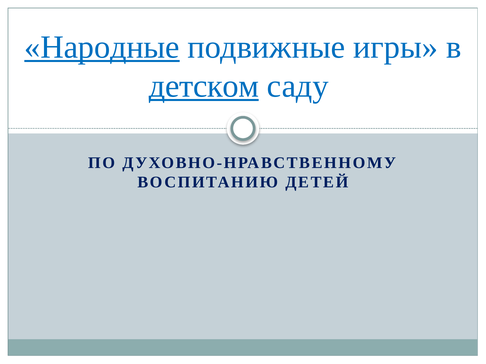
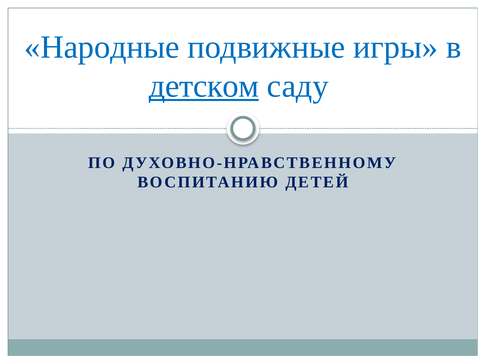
Народные underline: present -> none (102, 47)
